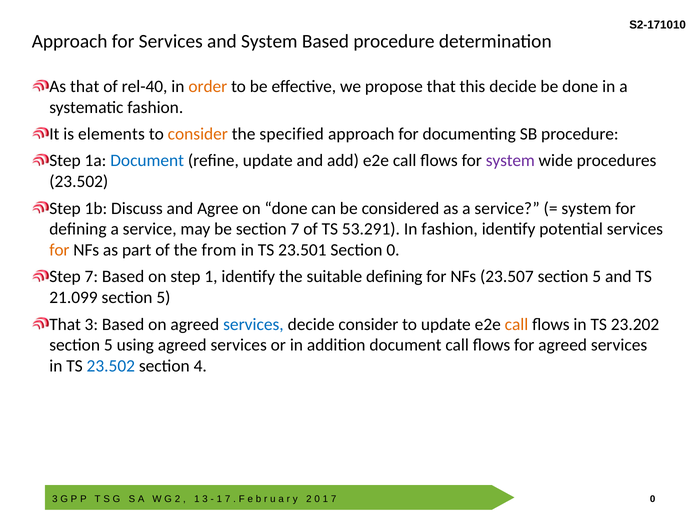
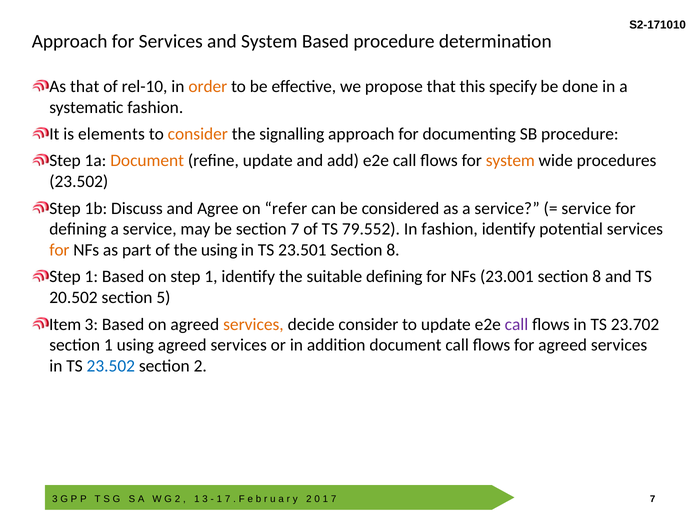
rel-40: rel-40 -> rel-10 (145, 86)
this decide: decide -> specify (513, 86)
specified: specified -> signalling (292, 134)
Document colour: blue -> orange (147, 161)
system colour: purple -> orange (510, 161)
on done: done -> refer (286, 208)
system: system -> service (586, 208)
53.291: 53.291 -> 79.552 (371, 229)
the from: from -> using (219, 250)
0: 0 -> 8 (393, 250)
7: 7 -> 1 (91, 277)
23.507: 23.507 -> 23.001 (507, 277)
5: 5 -> 8 (597, 277)
21.099: 21.099 -> 20.502 (73, 298)
That: That -> Item (65, 324)
services colour: blue -> orange (253, 324)
call colour: orange -> purple (516, 324)
23.202: 23.202 -> 23.702 (635, 324)
5: 5 -> 1 (108, 345)
section 4: 4 -> 2 (200, 366)
7 0: 0 -> 7 (653, 499)
